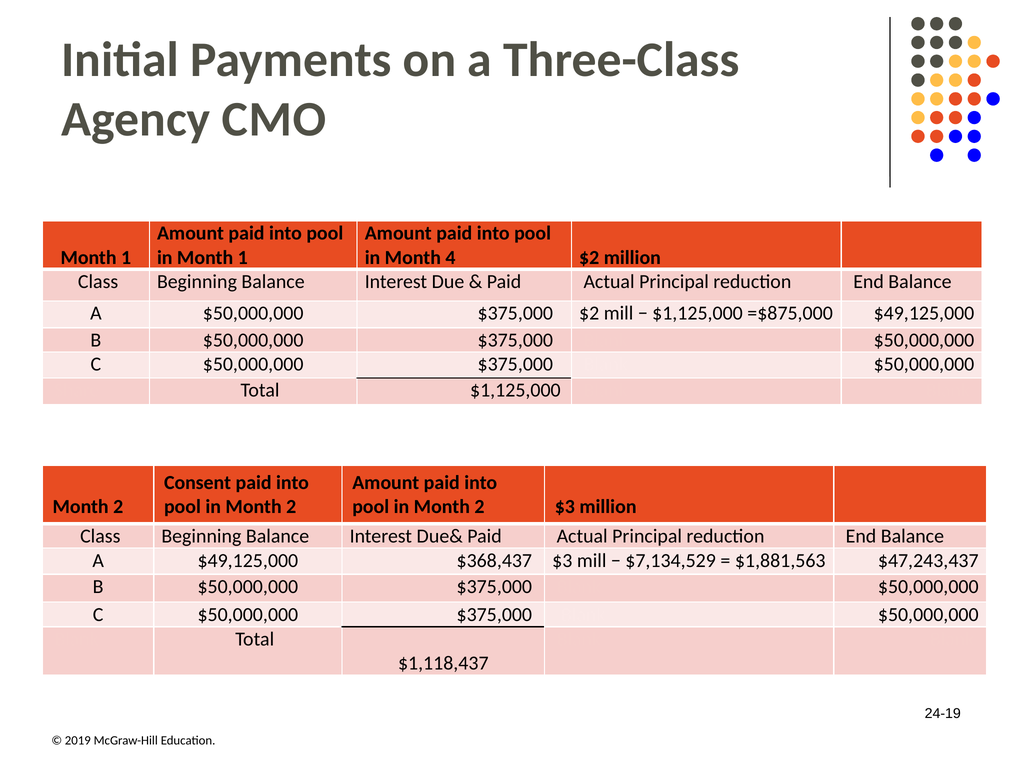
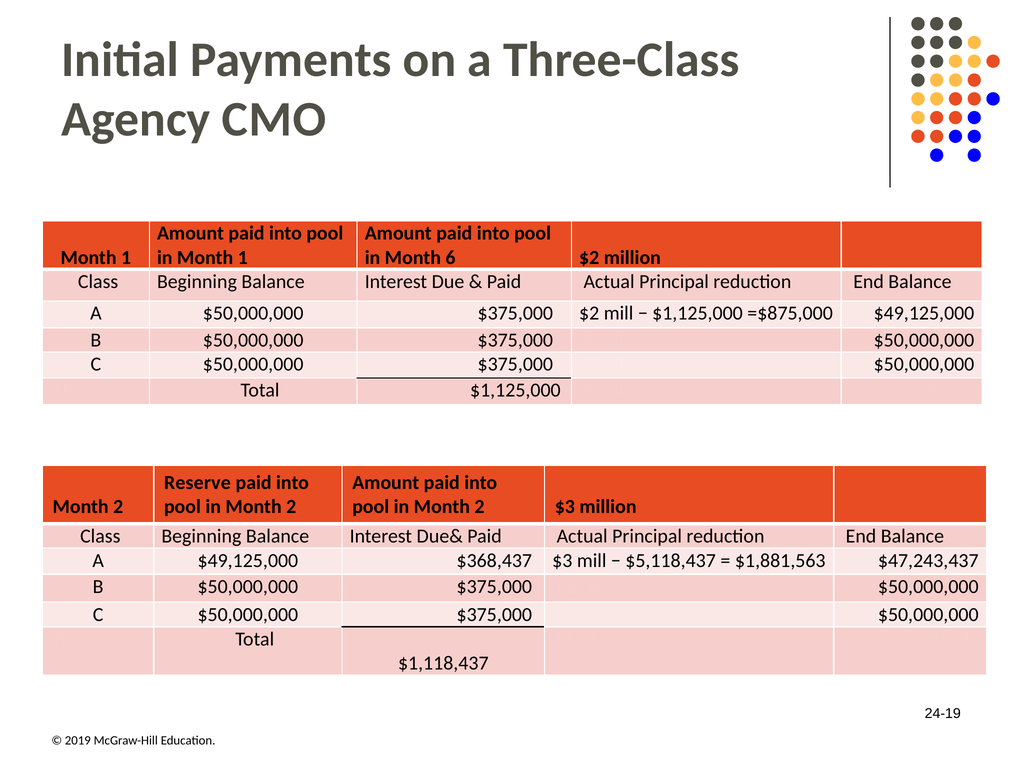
4: 4 -> 6 (451, 257)
Consent: Consent -> Reserve (197, 482)
$7,134,529: $7,134,529 -> $5,118,437 (671, 560)
